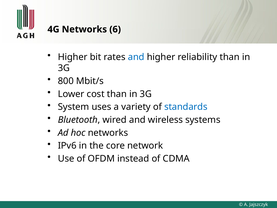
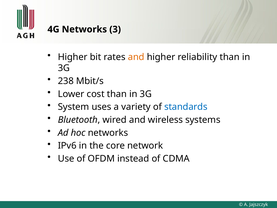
6: 6 -> 3 (115, 29)
and colour: blue -> orange (136, 57)
800: 800 -> 238 (66, 81)
